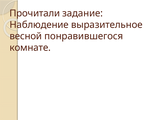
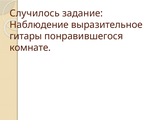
Прочитали: Прочитали -> Случилось (35, 13)
весной: весной -> гитары (26, 36)
